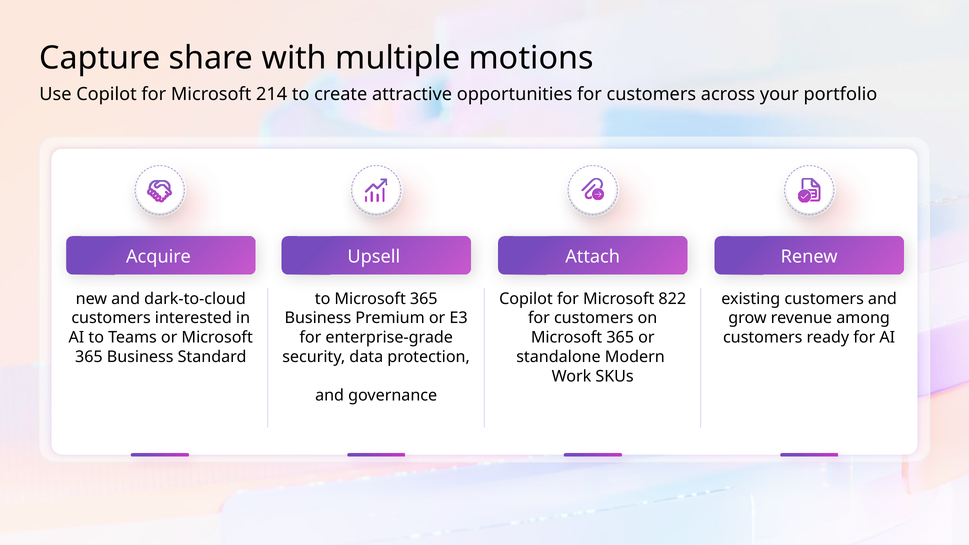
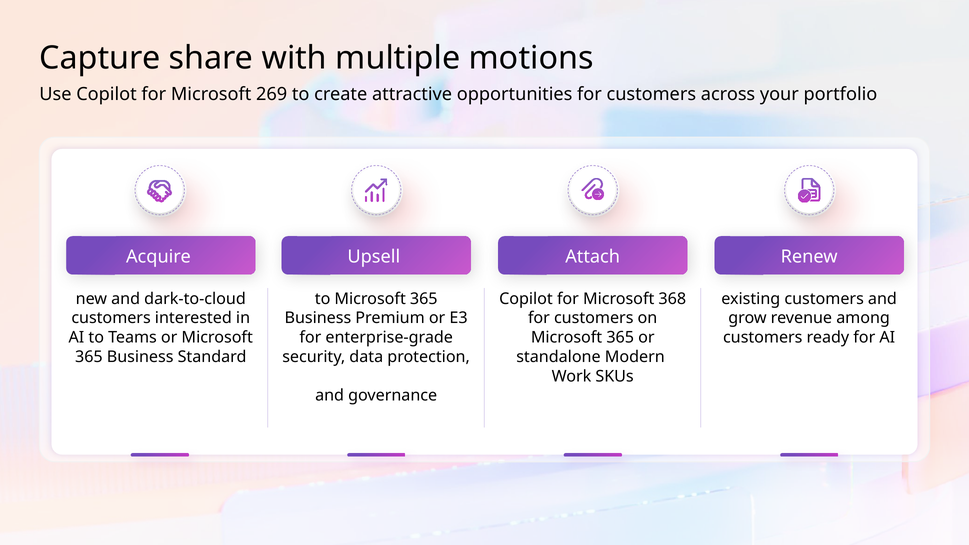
214: 214 -> 269 (272, 94)
822: 822 -> 368 (672, 299)
